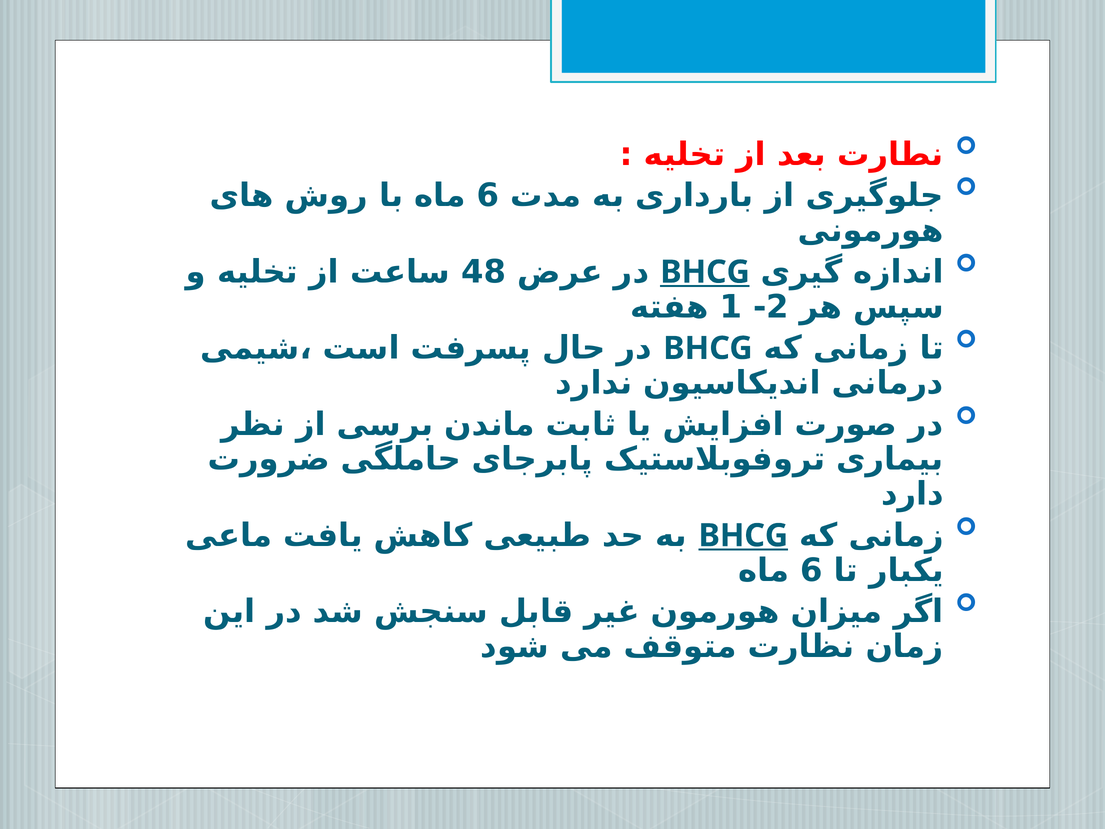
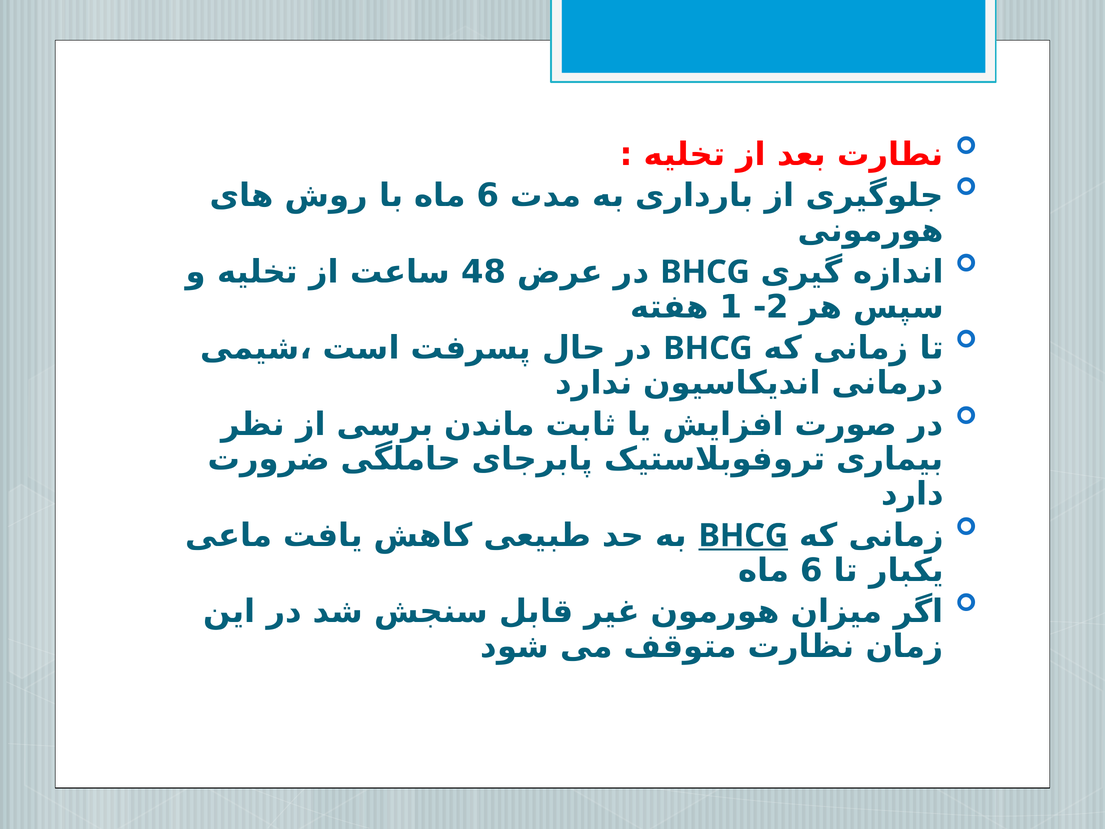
BHCG underline: present -> none (705, 272)
